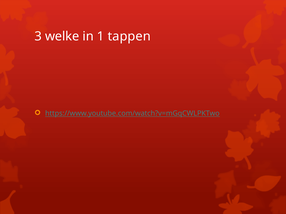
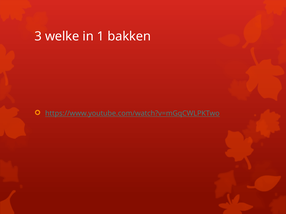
tappen: tappen -> bakken (129, 36)
